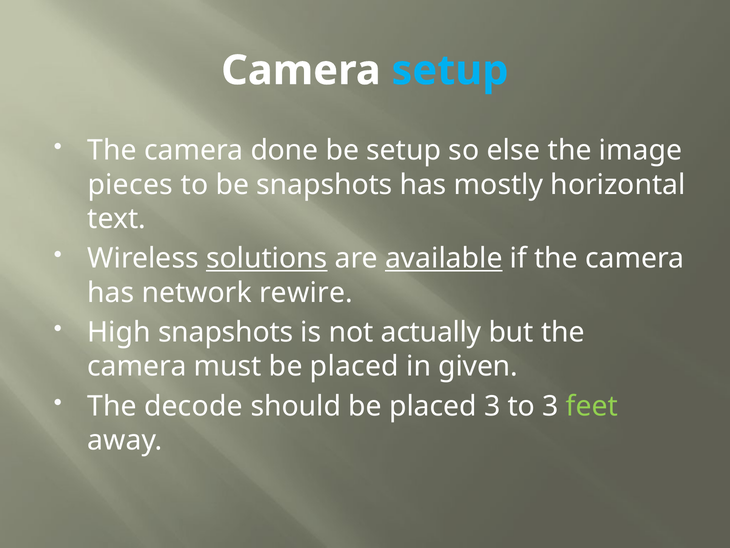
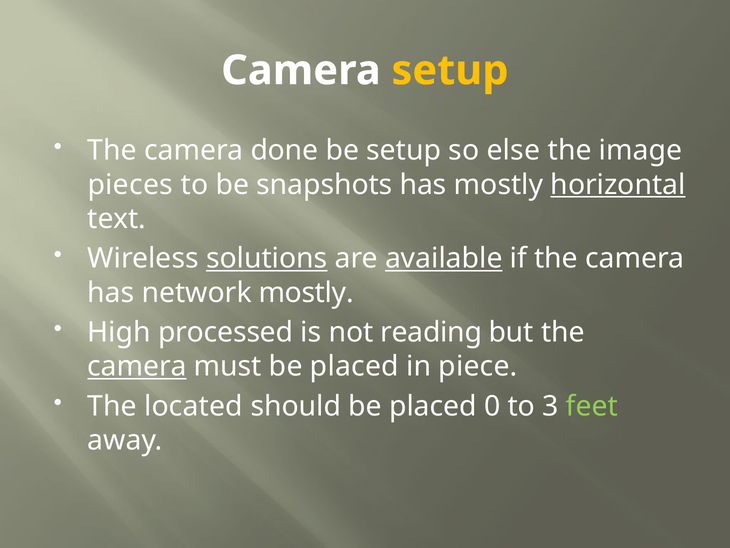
setup colour: light blue -> yellow (450, 70)
horizontal underline: none -> present (618, 184)
network rewire: rewire -> mostly (306, 292)
High snapshots: snapshots -> processed (226, 332)
actually: actually -> reading (431, 332)
camera underline: none -> present (137, 366)
given: given -> piece (478, 366)
decode: decode -> located (193, 406)
placed 3: 3 -> 0 (492, 406)
